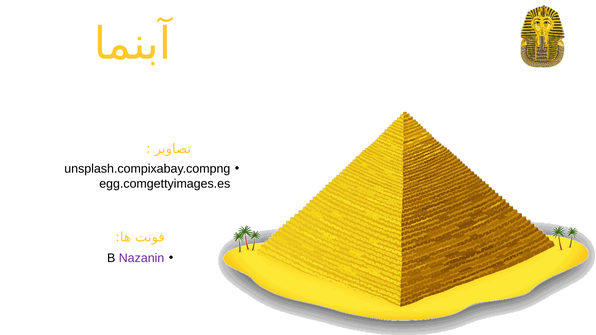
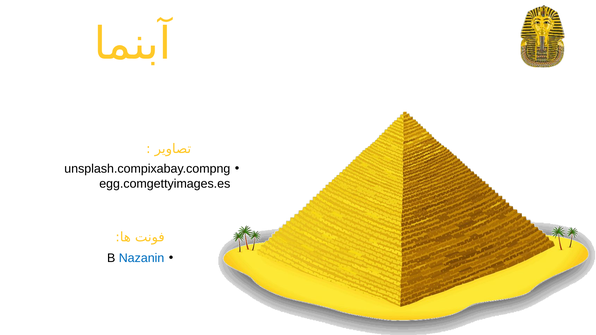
Nazanin colour: purple -> blue (142, 258)
